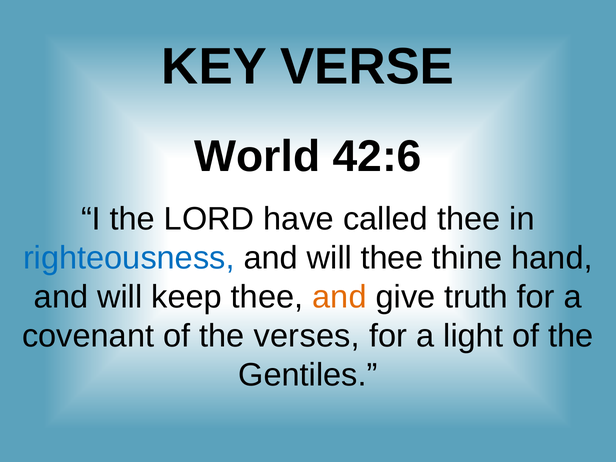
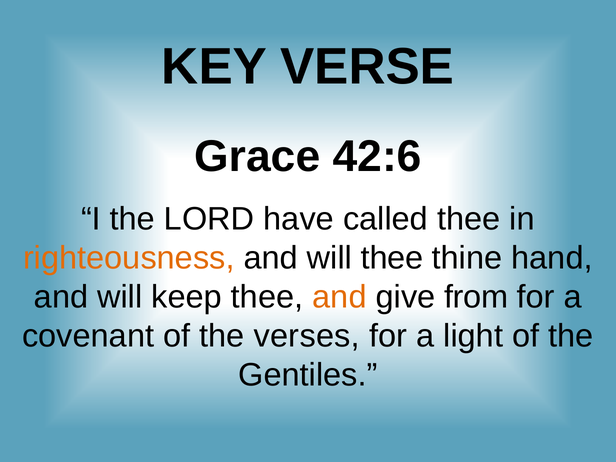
World: World -> Grace (257, 156)
righteousness colour: blue -> orange (129, 258)
truth: truth -> from (476, 297)
